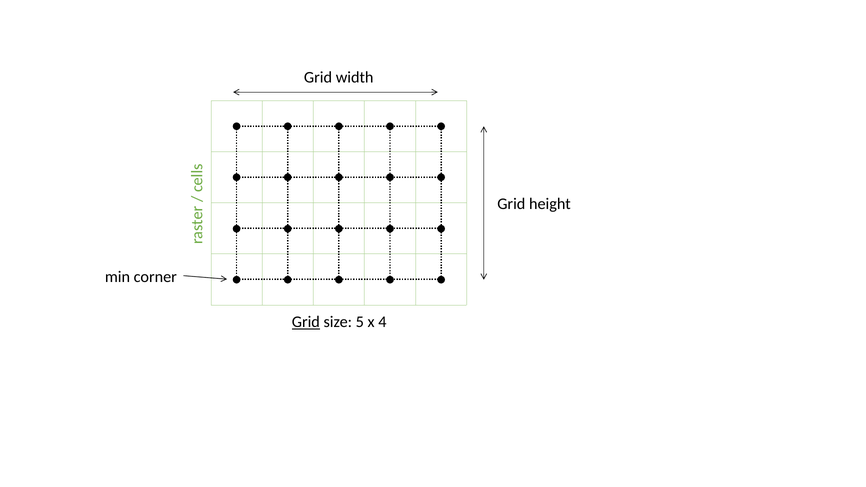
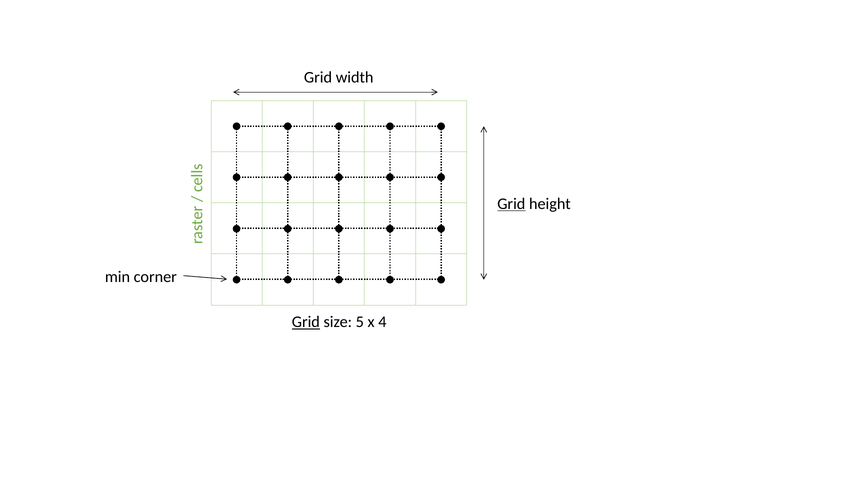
Grid underline: none -> present (511, 204)
